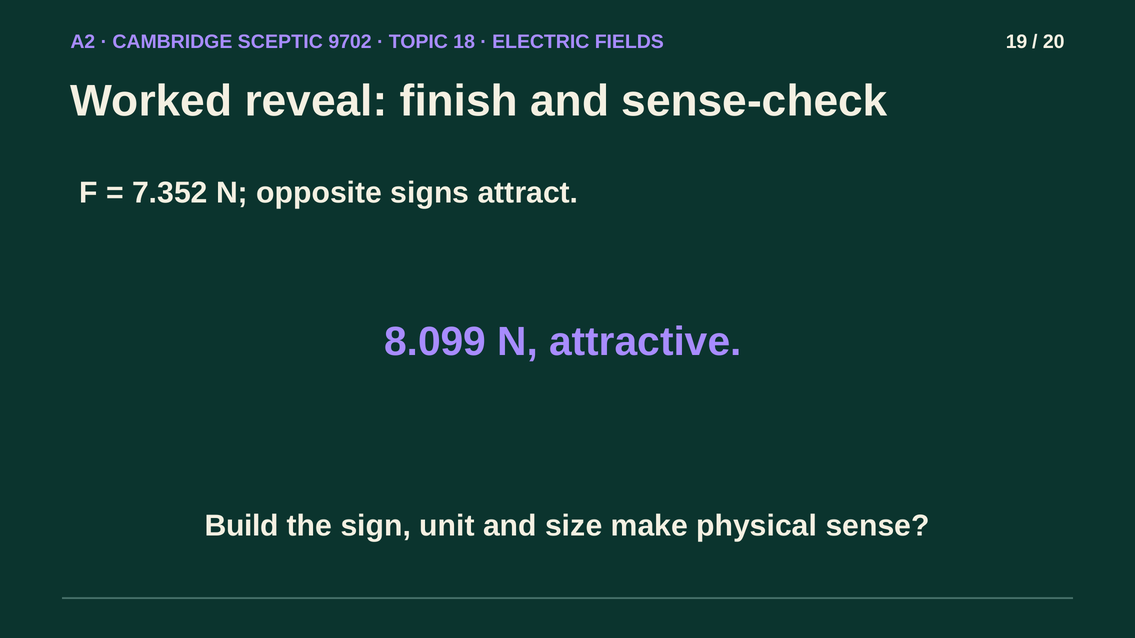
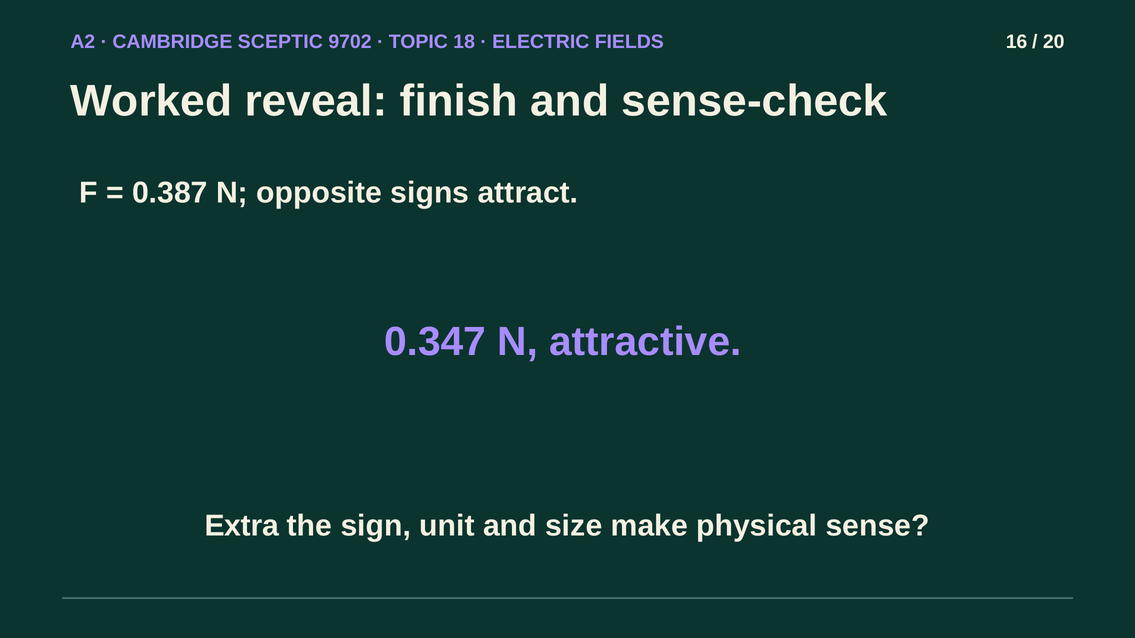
19: 19 -> 16 (1017, 42)
7.352: 7.352 -> 0.387 (170, 193)
8.099: 8.099 -> 0.347 (435, 342)
Build: Build -> Extra (242, 526)
